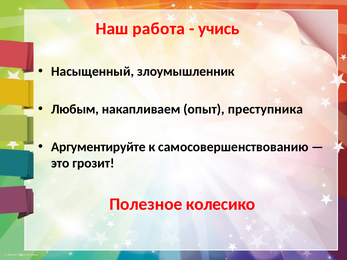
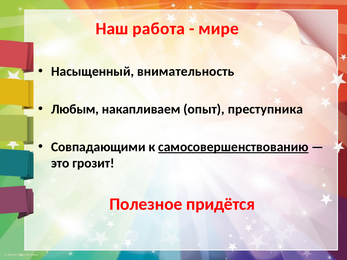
учись: учись -> мире (219, 29)
злоумышленник: злоумышленник -> внимательность (186, 71)
Аргументируйте: Аргументируйте -> Совпадающими (98, 147)
самосовершенствованию underline: none -> present (233, 147)
колесико: колесико -> придётся (221, 204)
